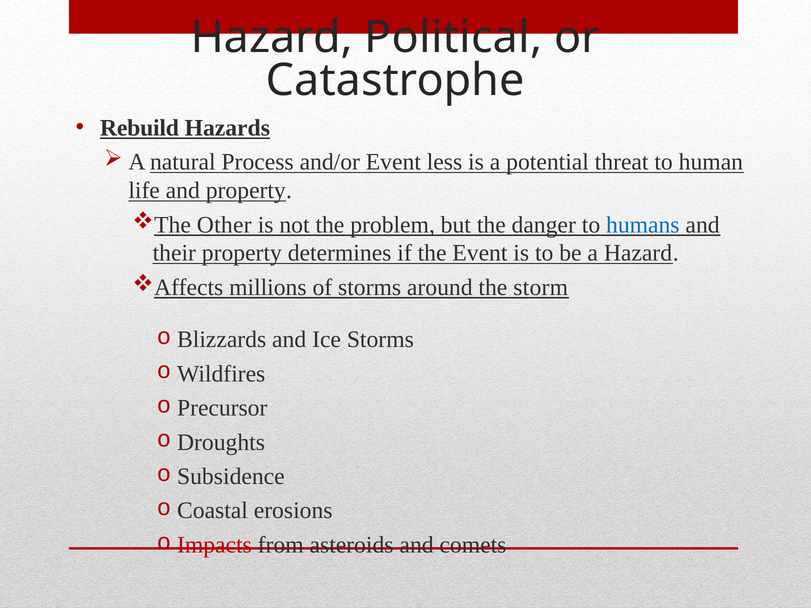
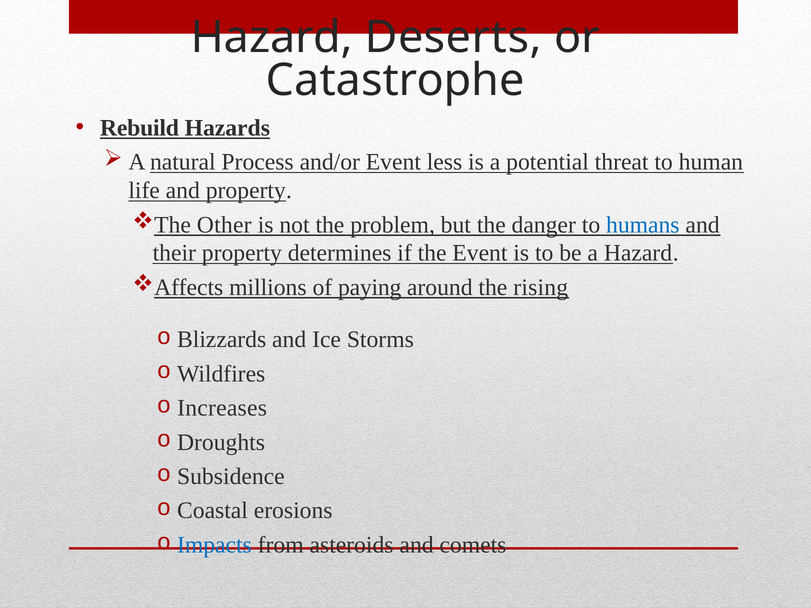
Political: Political -> Deserts (453, 37)
of storms: storms -> paying (370, 287)
storm: storm -> rising (541, 287)
Precursor: Precursor -> Increases (222, 408)
Impacts colour: red -> blue (214, 545)
